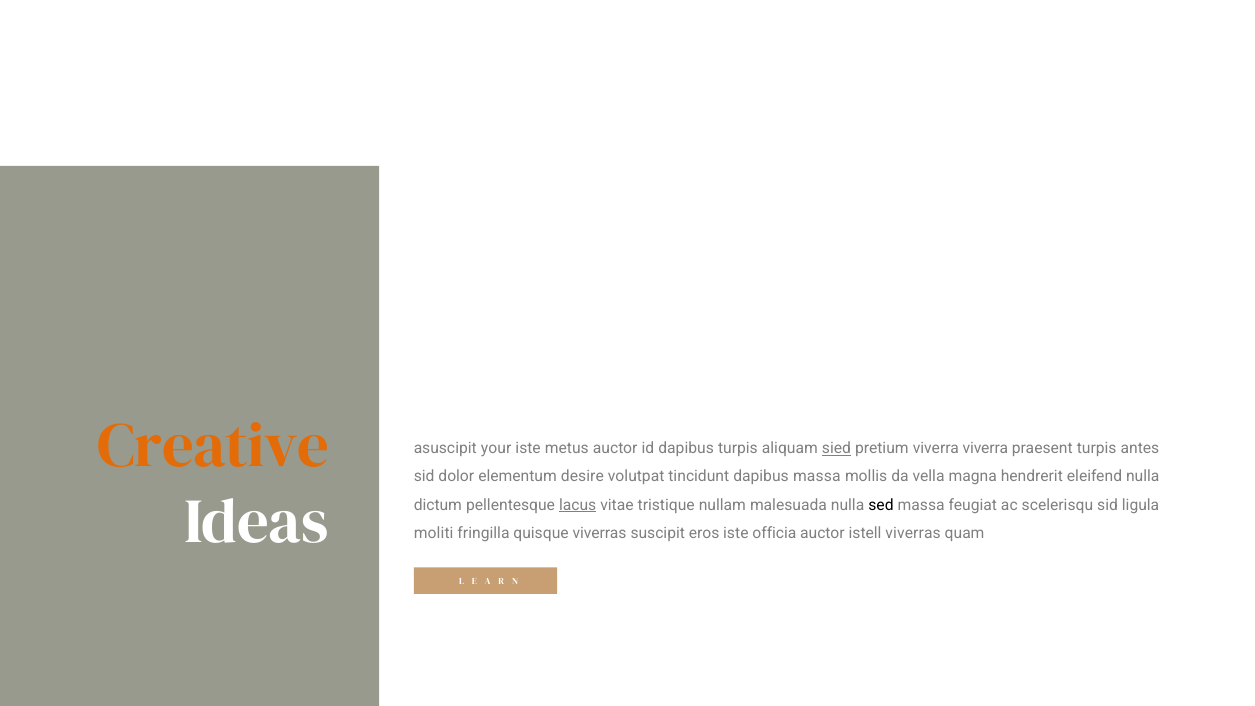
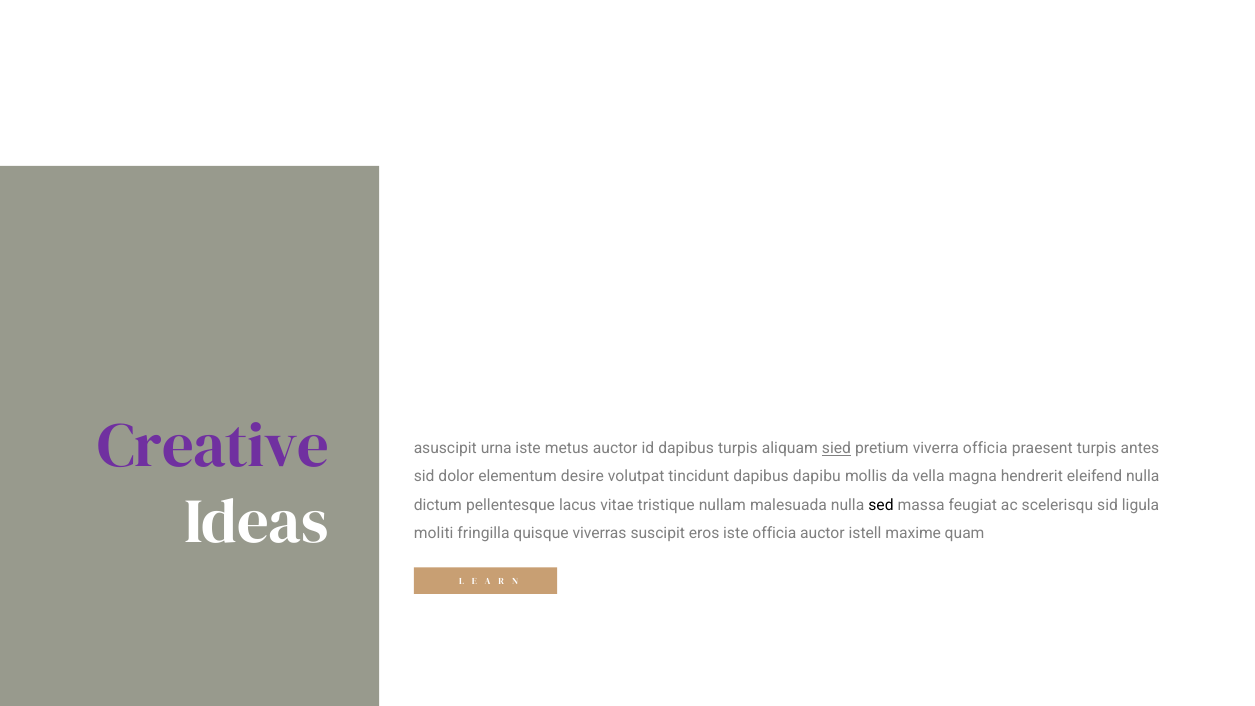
Creative colour: orange -> purple (213, 446)
your: your -> urna (496, 448)
viverra viverra: viverra -> officia (985, 448)
dapibus massa: massa -> dapibu (817, 477)
lacus underline: present -> none (578, 505)
istell viverras: viverras -> maxime (913, 533)
